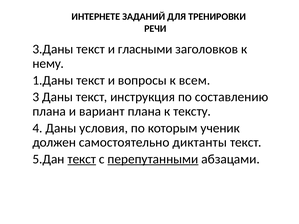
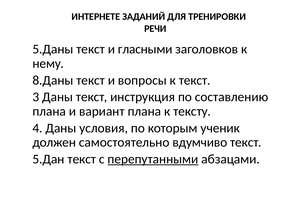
3.Даны: 3.Даны -> 5.Даны (53, 49)
1.Даны: 1.Даны -> 8.Даны (53, 80)
к всем: всем -> текст (195, 80)
диктанты: диктанты -> вдумчиво (200, 143)
текст underline: present -> none (82, 159)
